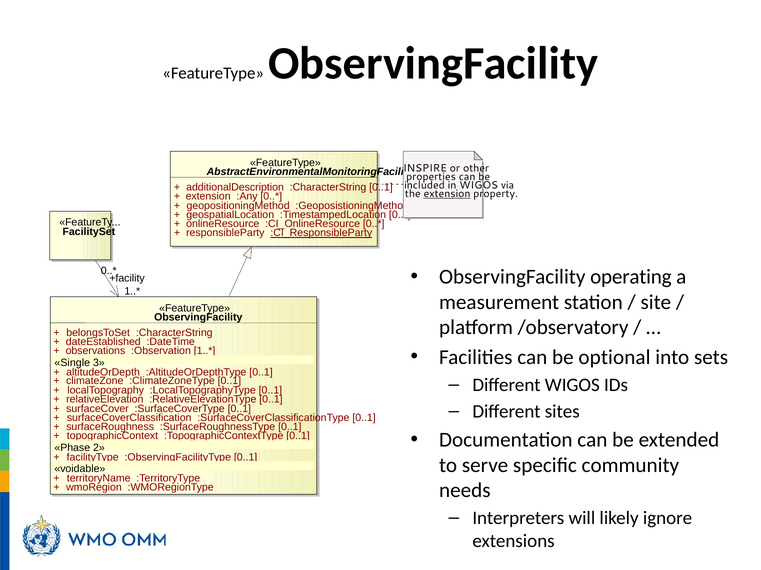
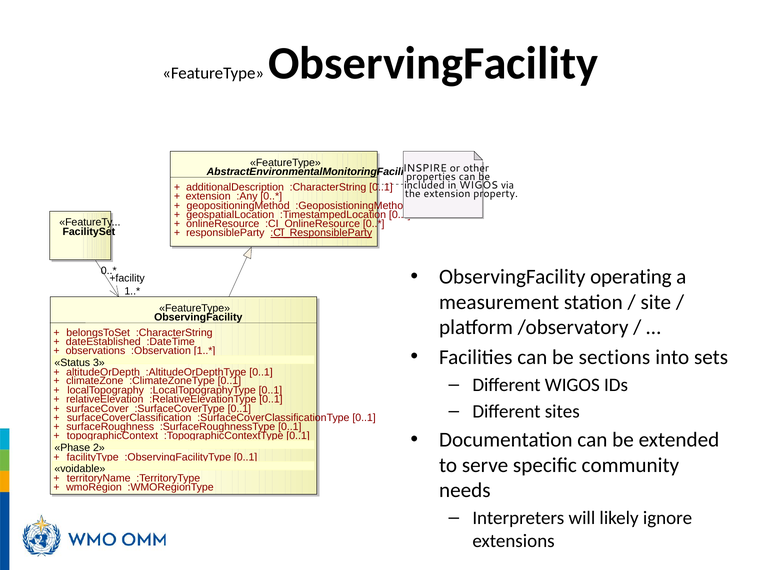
extension underline: present -> none (447, 194)
optional: optional -> sections (614, 358)
Single: Single -> Status (72, 363)
